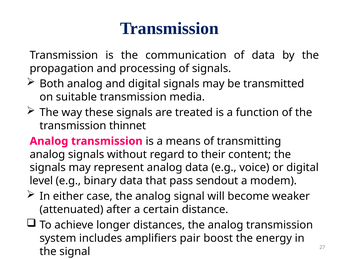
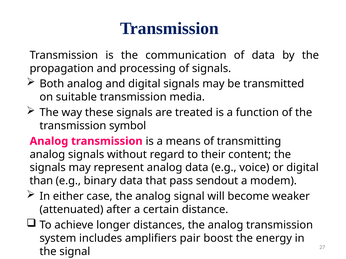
thinnet: thinnet -> symbol (128, 126)
level: level -> than (41, 181)
